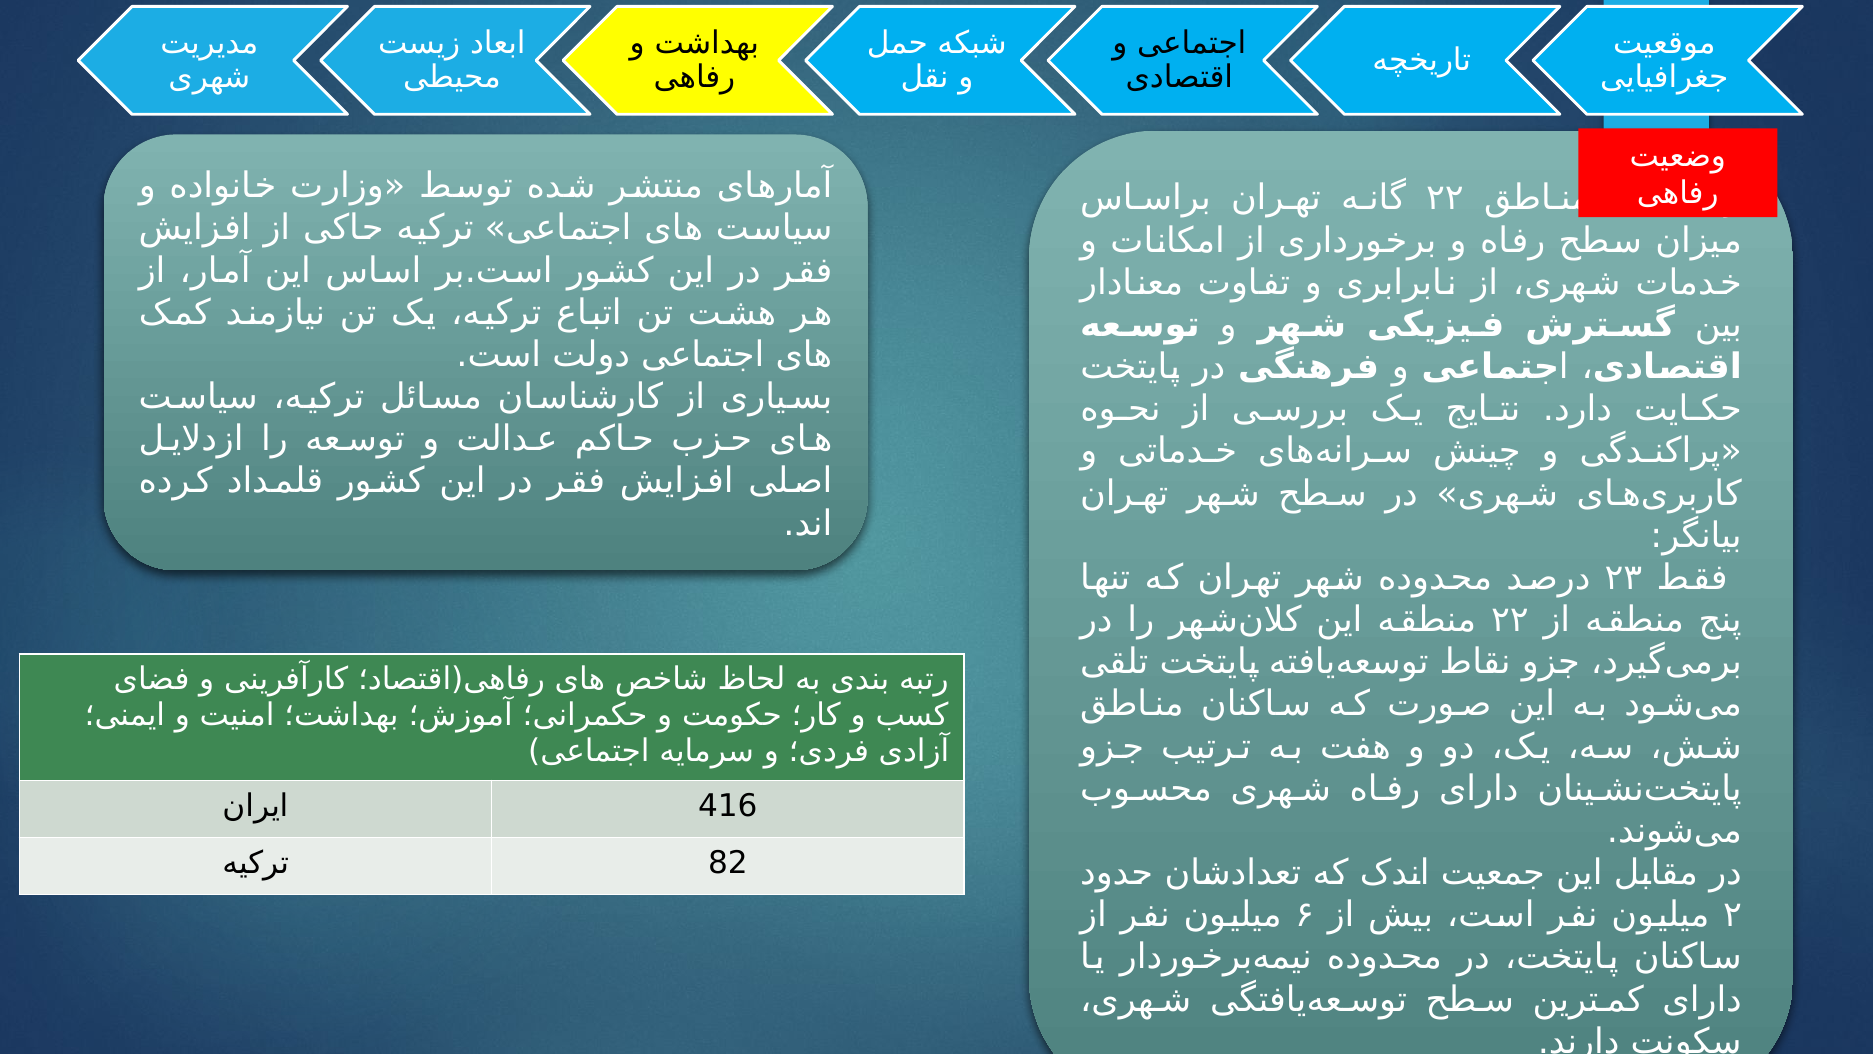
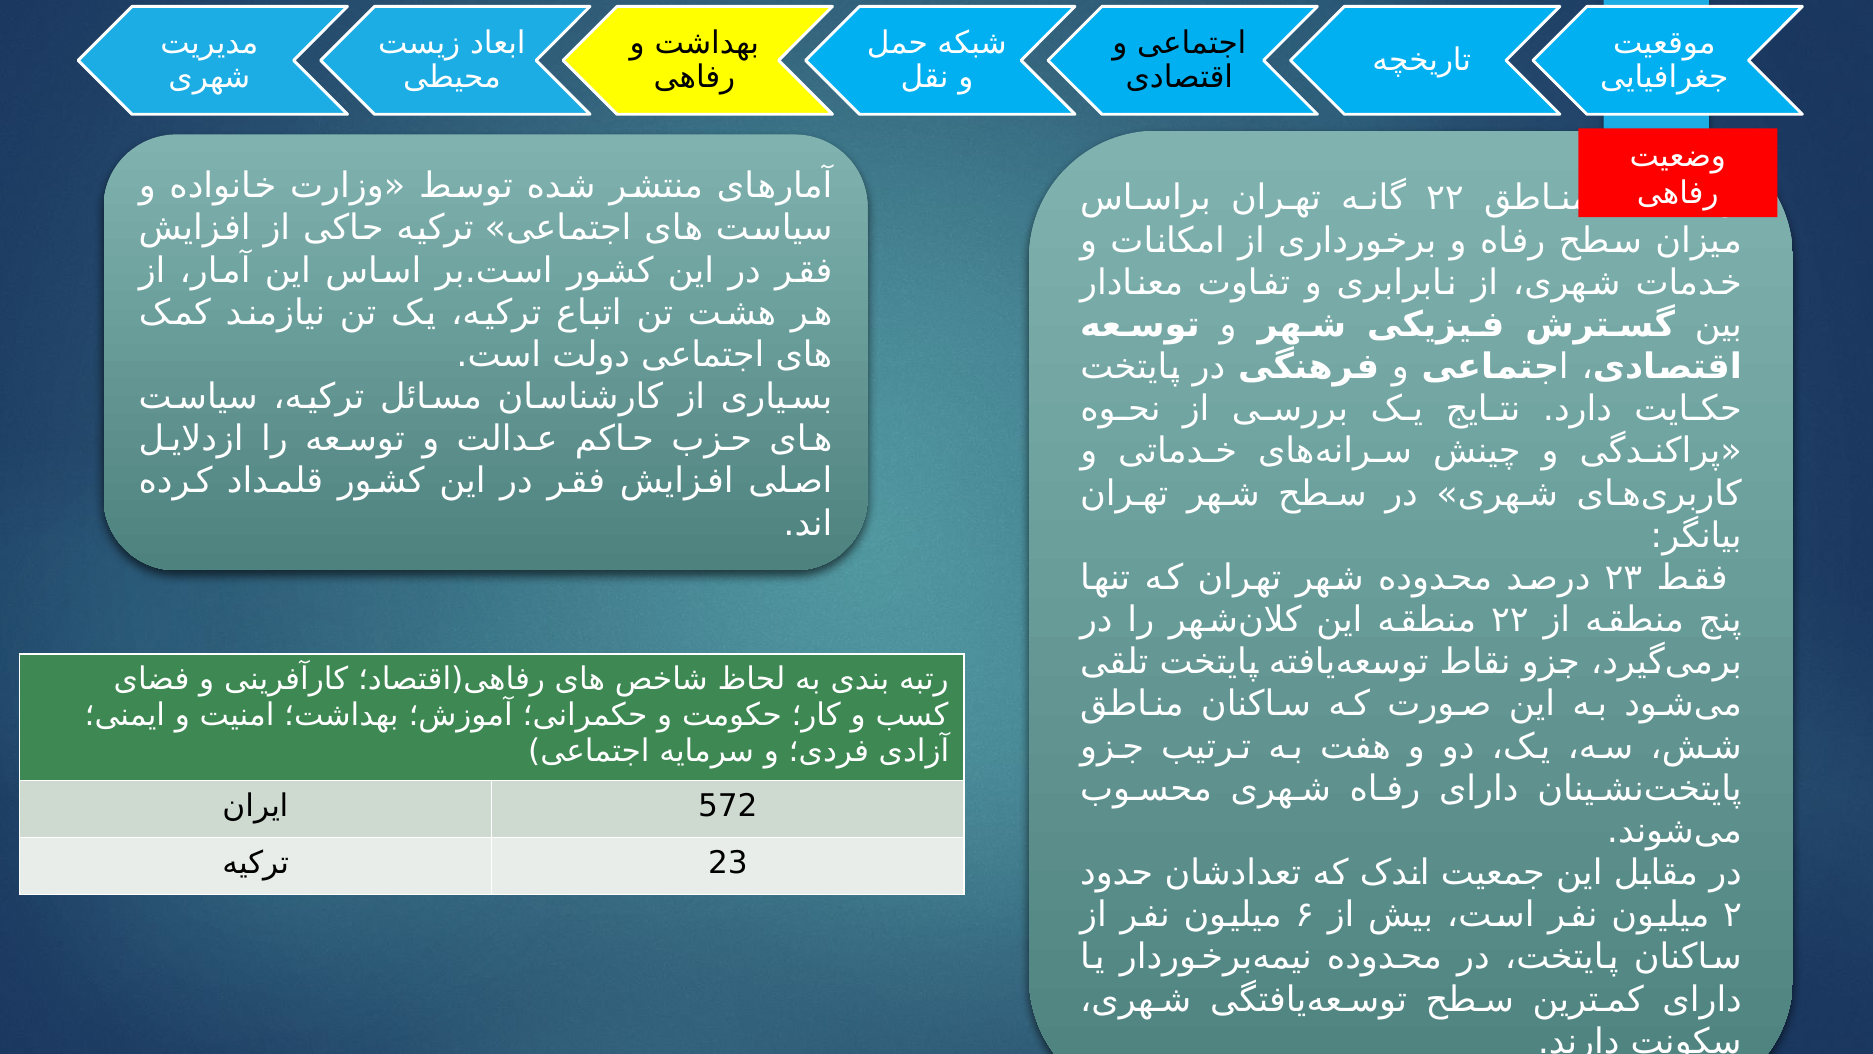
416: 416 -> 572 (728, 806)
82: 82 -> 23 (728, 863)
